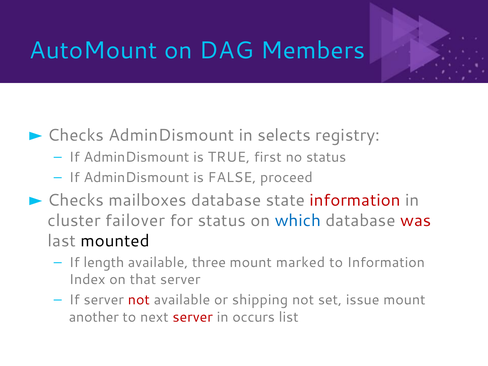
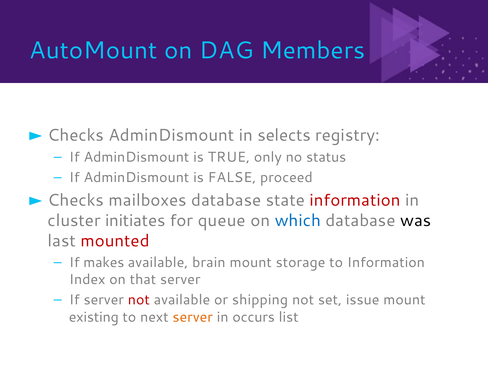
first: first -> only (268, 157)
failover: failover -> initiates (135, 220)
for status: status -> queue (222, 220)
was colour: red -> black (416, 220)
mounted colour: black -> red (115, 241)
length: length -> makes (104, 263)
three: three -> brain (209, 263)
marked: marked -> storage (301, 263)
another: another -> existing (94, 317)
server colour: red -> orange (193, 317)
